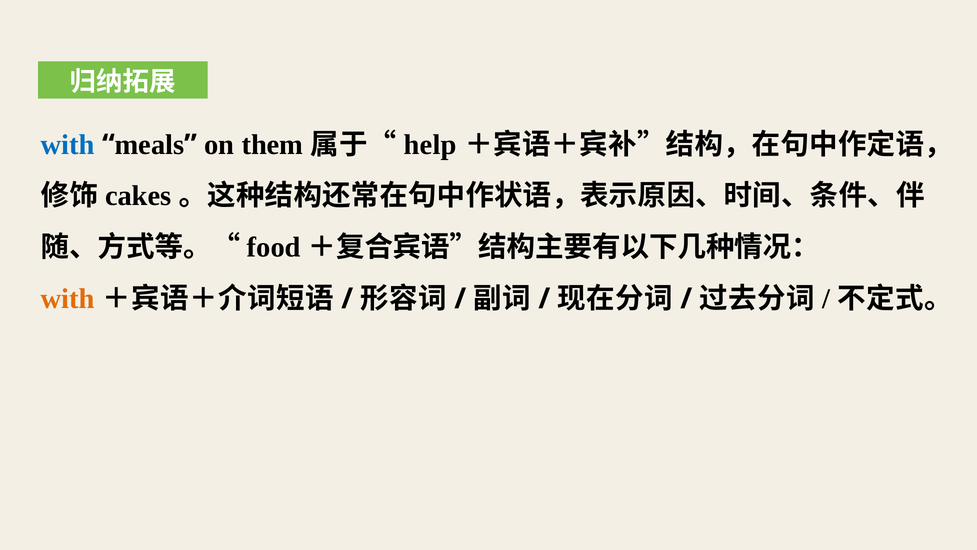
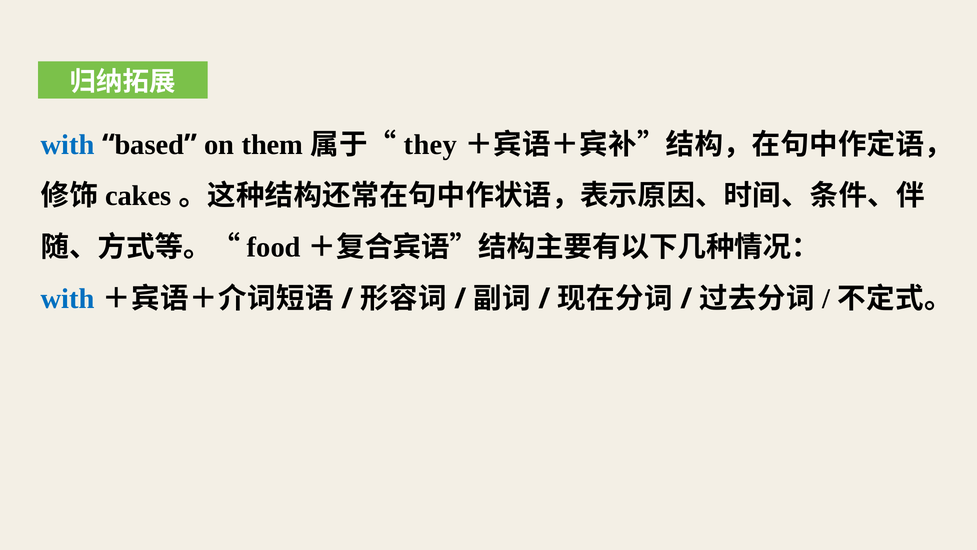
meals: meals -> based (149, 145)
help: help -> they (430, 145)
with colour: orange -> blue (68, 299)
